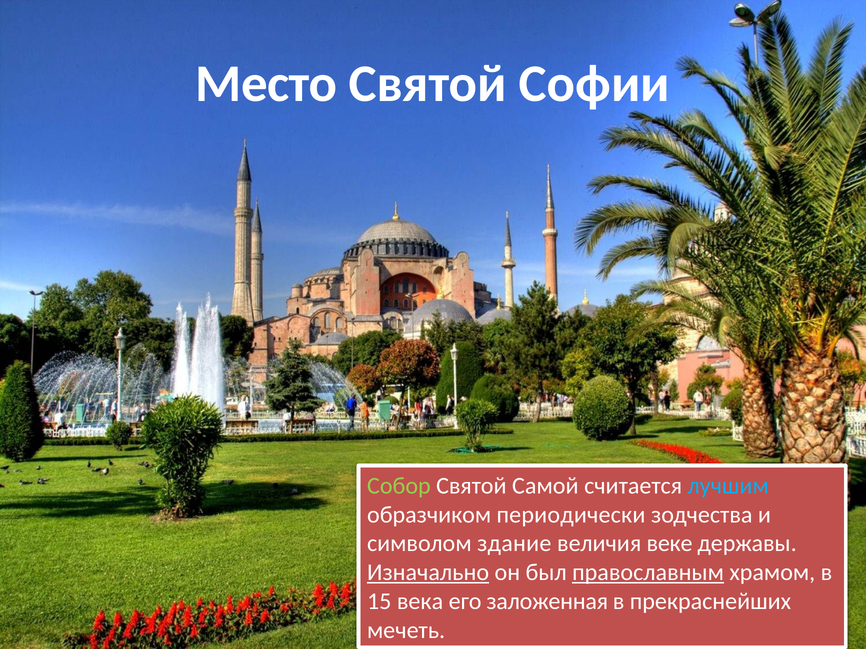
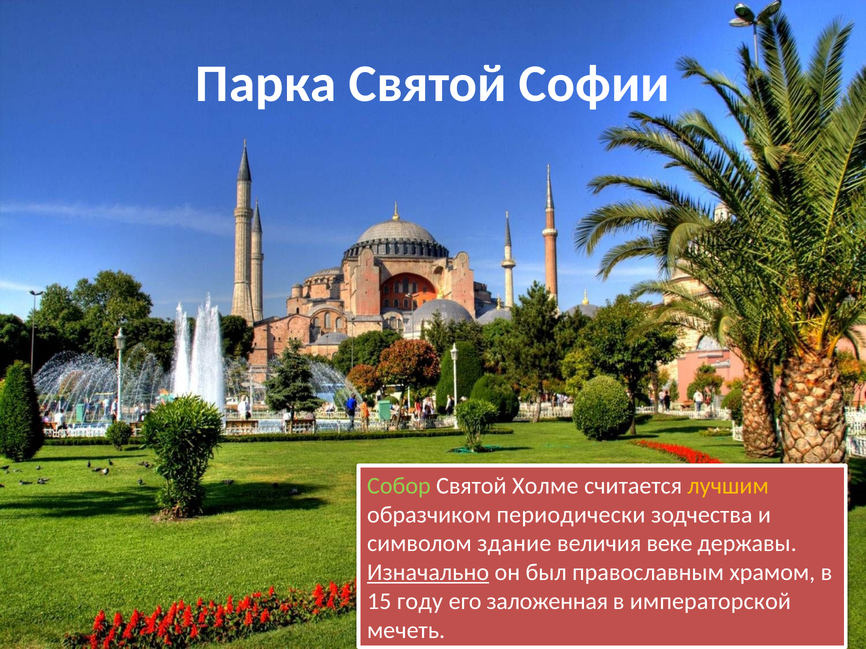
Место: Место -> Парка (266, 84)
Самой: Самой -> Холме (545, 486)
лучшим colour: light blue -> yellow (728, 486)
православным underline: present -> none (648, 573)
века: века -> году (420, 602)
прекраснейших: прекраснейших -> императорской (710, 602)
